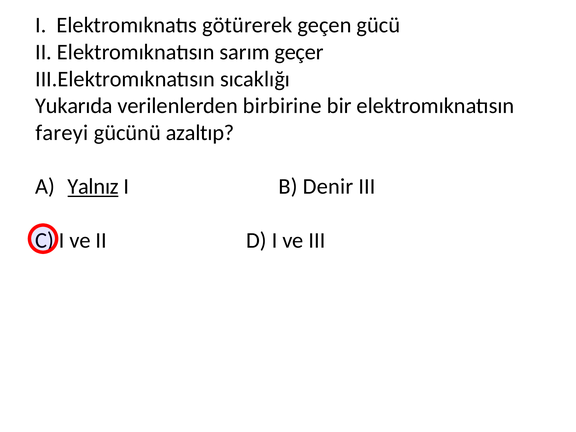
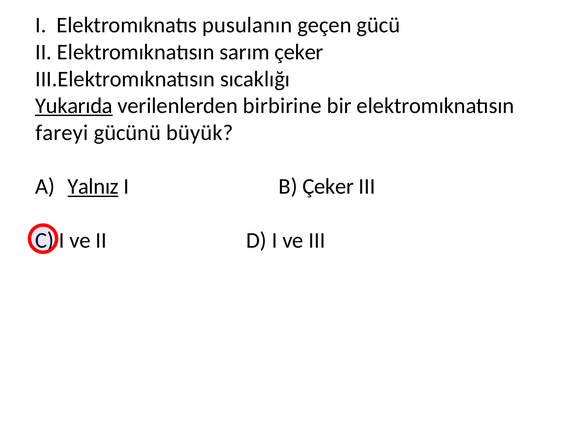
götürerek: götürerek -> pusulanın (247, 25)
sarım geçer: geçer -> çeker (299, 52)
Yukarıda underline: none -> present (74, 106)
azaltıp: azaltıp -> büyük (200, 133)
B Denir: Denir -> Çeker (328, 187)
